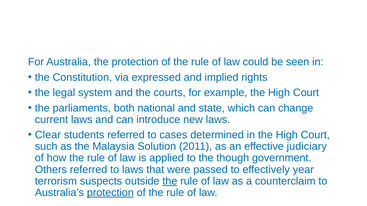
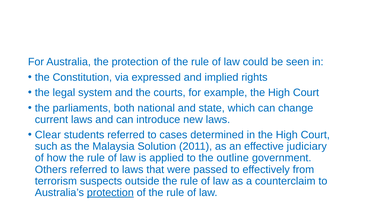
though: though -> outline (233, 158)
year: year -> from (303, 170)
the underline: present -> none (170, 181)
